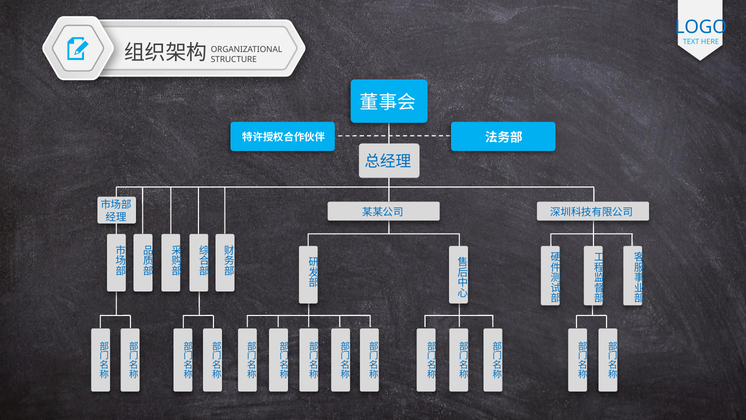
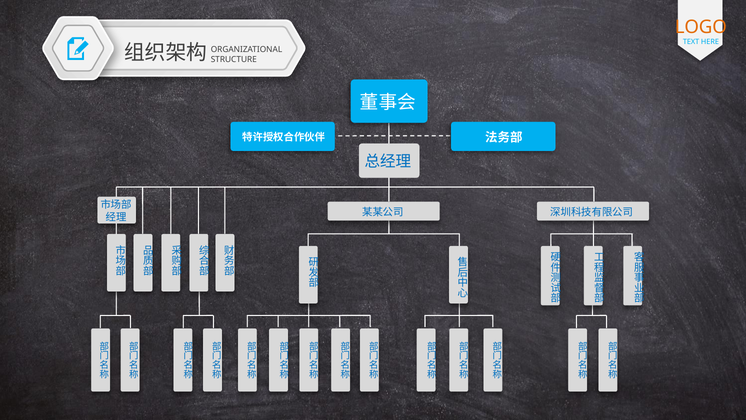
LOGO colour: blue -> orange (701, 27)
